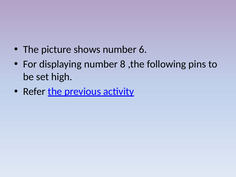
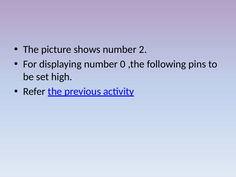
6: 6 -> 2 (143, 50)
8: 8 -> 0 (123, 64)
